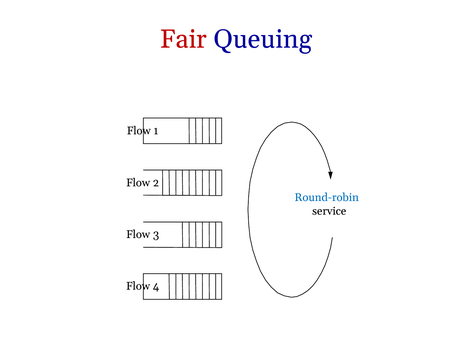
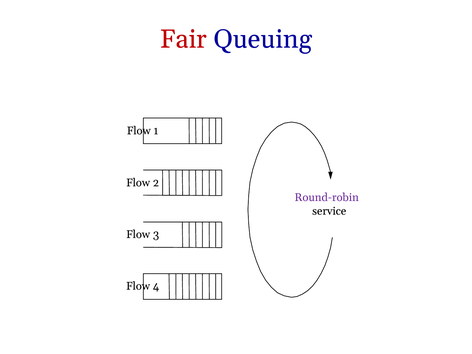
Round-robin colour: blue -> purple (327, 198)
